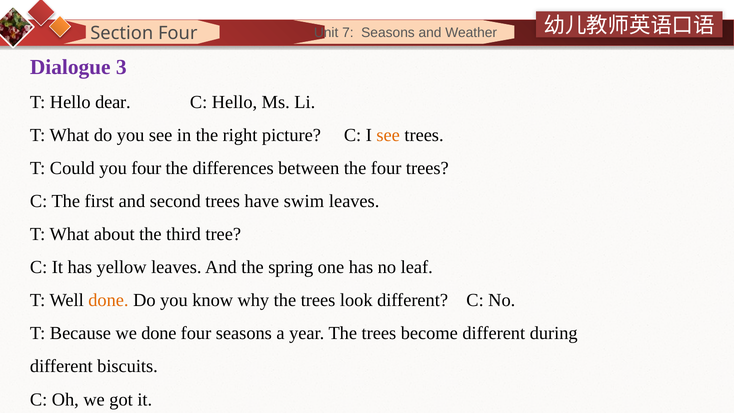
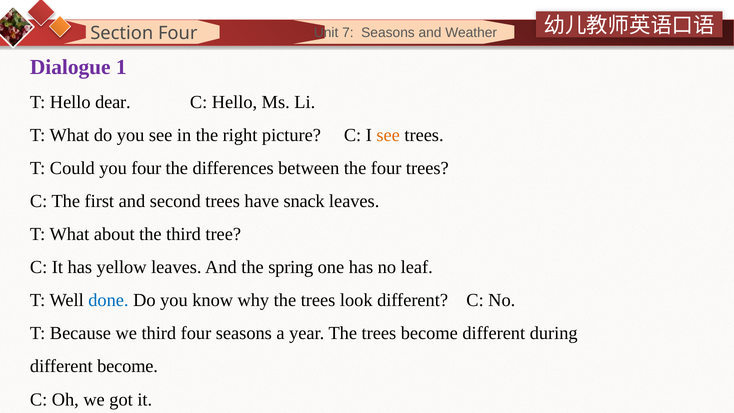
3: 3 -> 1 (121, 67)
swim: swim -> snack (304, 201)
done colour: orange -> blue (108, 300)
we done: done -> third (159, 333)
different biscuits: biscuits -> become (128, 366)
